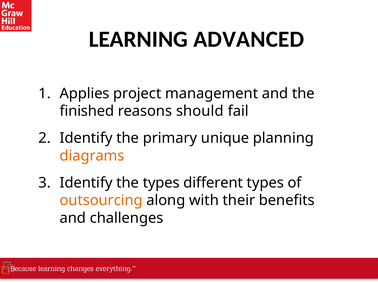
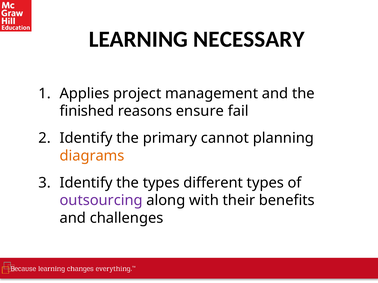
ADVANCED: ADVANCED -> NECESSARY (249, 39)
should: should -> ensure (200, 111)
unique: unique -> cannot (225, 138)
outsourcing colour: orange -> purple (101, 201)
